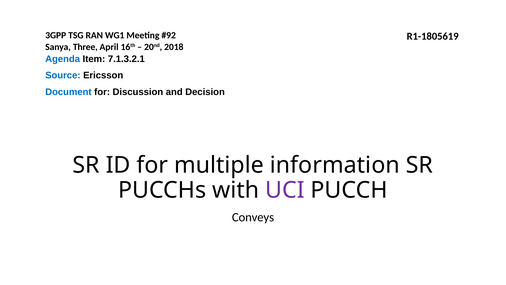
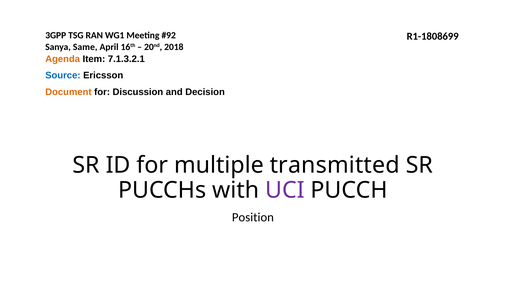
R1-1805619: R1-1805619 -> R1-1808699 (433, 36)
Three: Three -> Same (85, 47)
Agenda colour: blue -> orange (63, 59)
Document colour: blue -> orange (68, 92)
information: information -> transmitted (335, 165)
Conveys: Conveys -> Position (253, 217)
